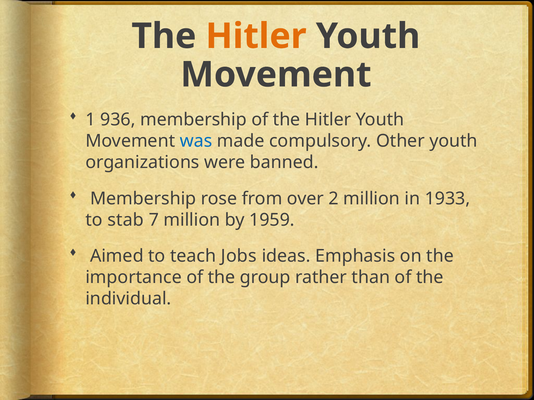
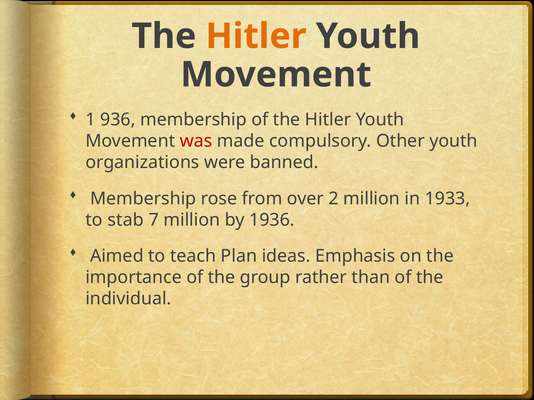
was colour: blue -> red (196, 141)
1959: 1959 -> 1936 (272, 220)
Jobs: Jobs -> Plan (239, 256)
